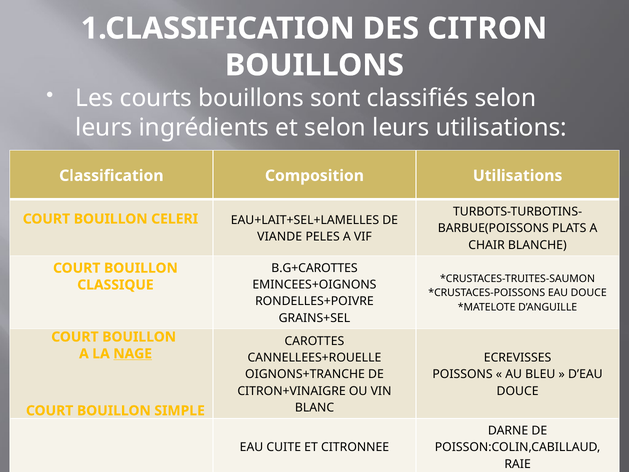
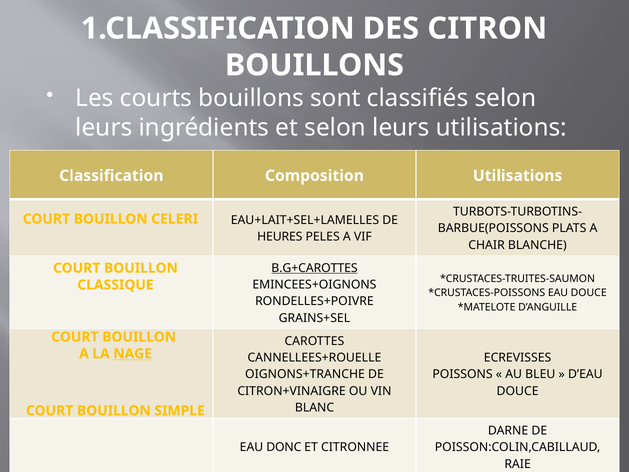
VIANDE: VIANDE -> HEURES (280, 237)
B.G+CAROTTES underline: none -> present (315, 268)
CUITE: CUITE -> DONC (284, 447)
